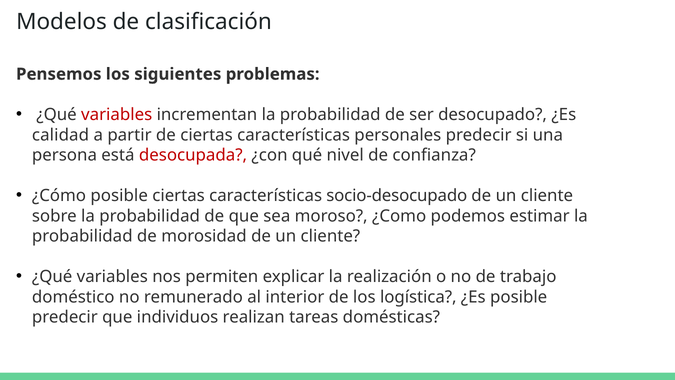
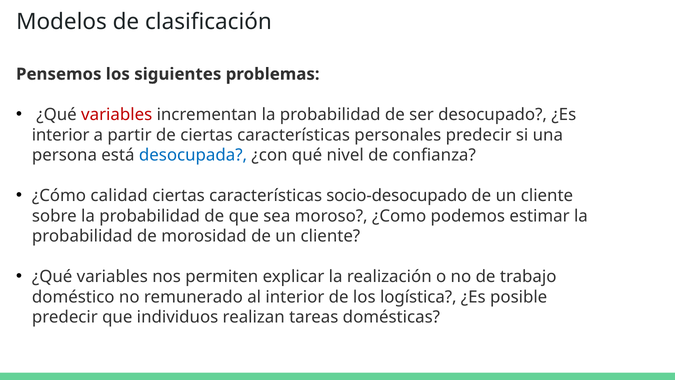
calidad: calidad -> interior (61, 135)
desocupada colour: red -> blue (193, 155)
¿Cómo posible: posible -> calidad (119, 196)
